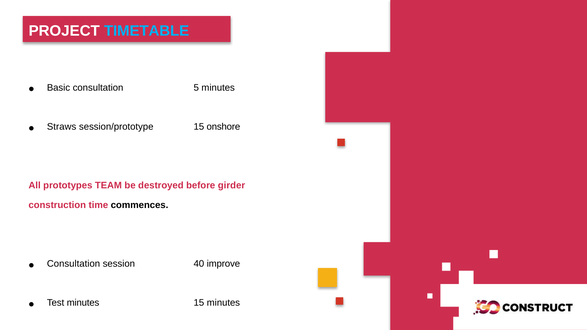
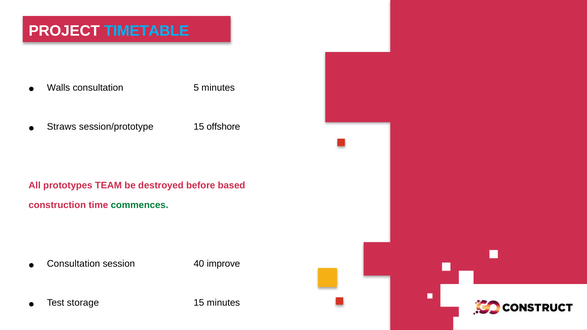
Basic: Basic -> Walls (58, 88)
onshore: onshore -> offshore (223, 127)
girder: girder -> based (232, 185)
commences colour: black -> green (140, 205)
Test minutes: minutes -> storage (83, 303)
